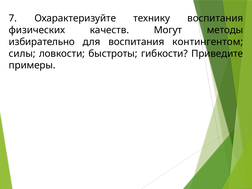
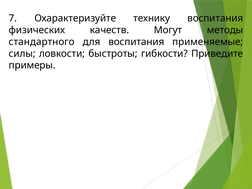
избирательно: избирательно -> стандартного (42, 42)
контингентом: контингентом -> применяемые (208, 42)
